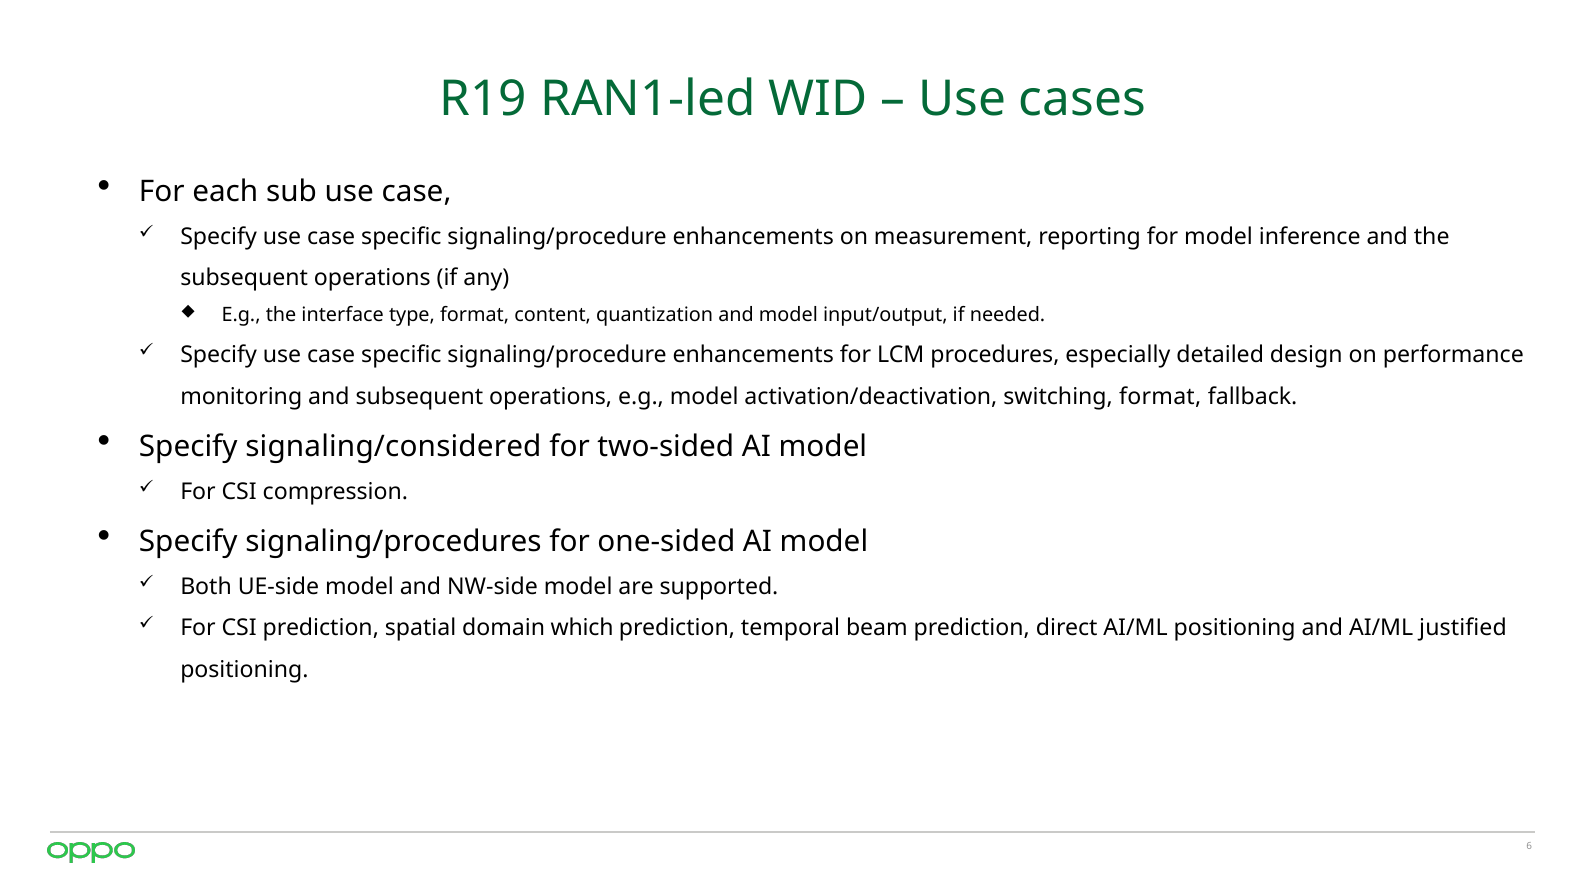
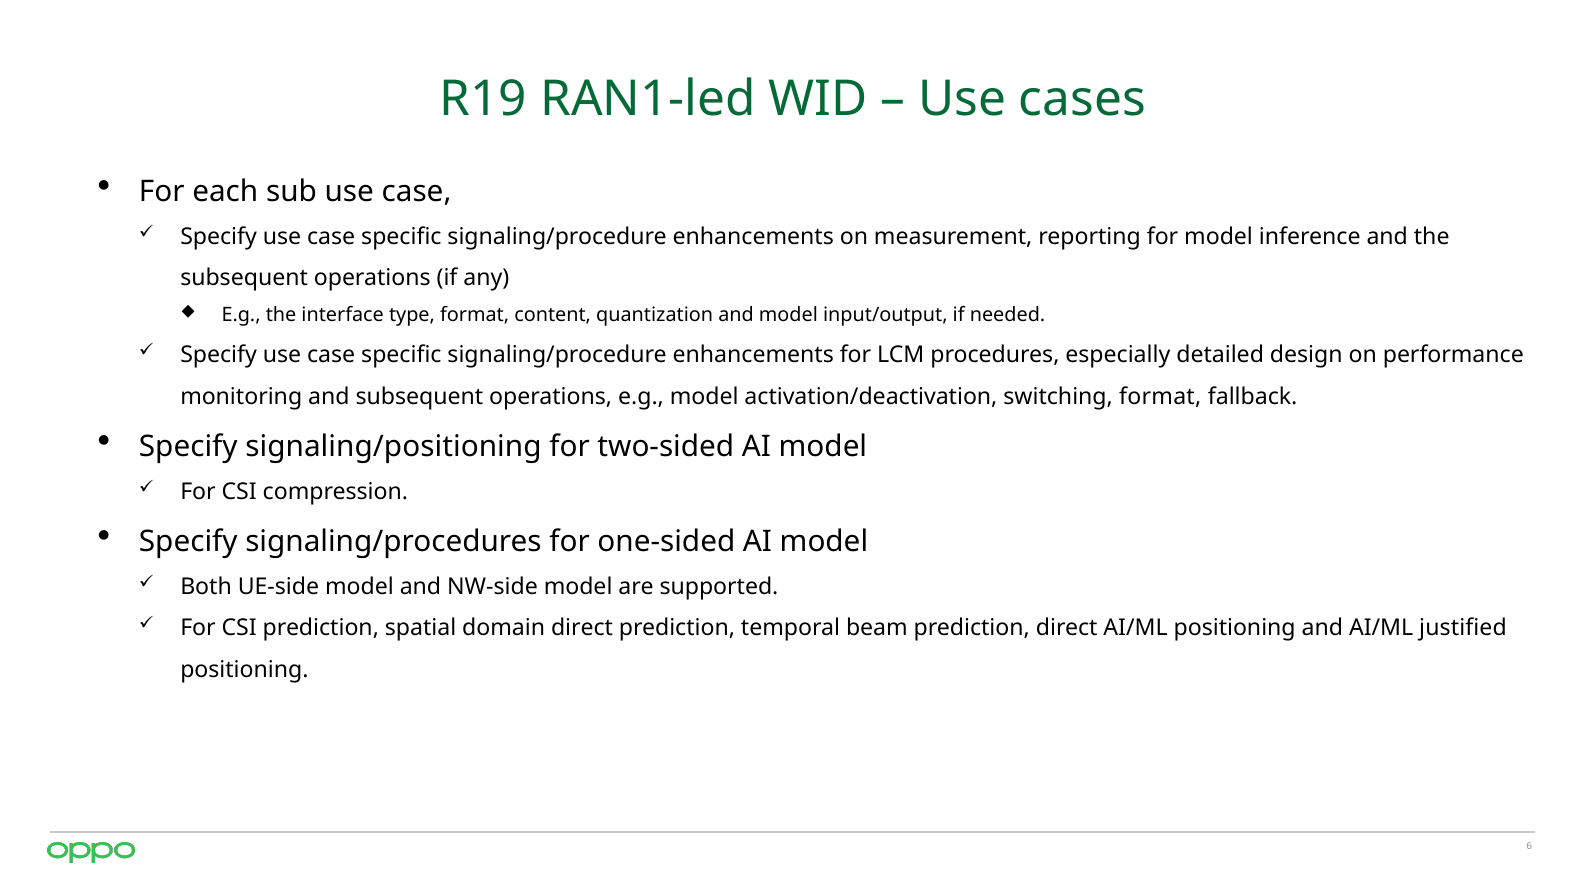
signaling/considered: signaling/considered -> signaling/positioning (393, 447)
domain which: which -> direct (582, 628)
